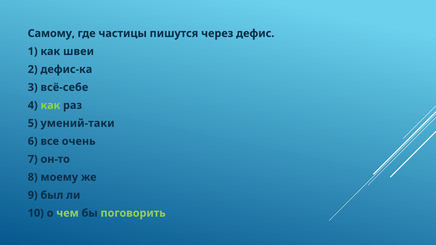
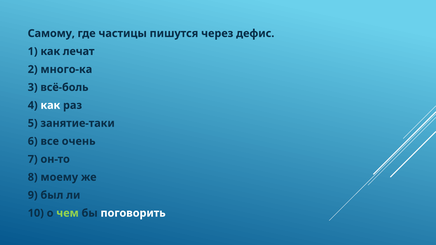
швеи: швеи -> лечат (79, 51)
дефис-ка: дефис-ка -> много-ка (66, 69)
всё-себе: всё-себе -> всё-боль (64, 87)
как colour: light green -> white (50, 105)
умений-таки: умений-таки -> занятие-таки (78, 123)
поговорить colour: light green -> white (133, 213)
